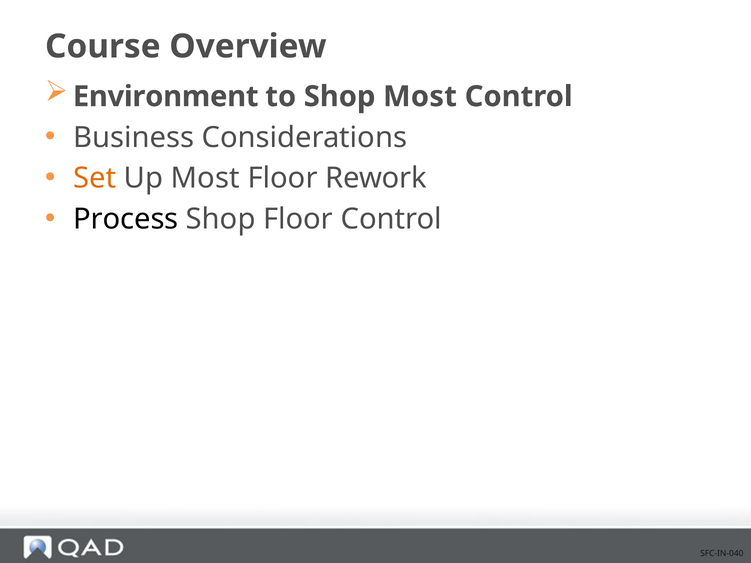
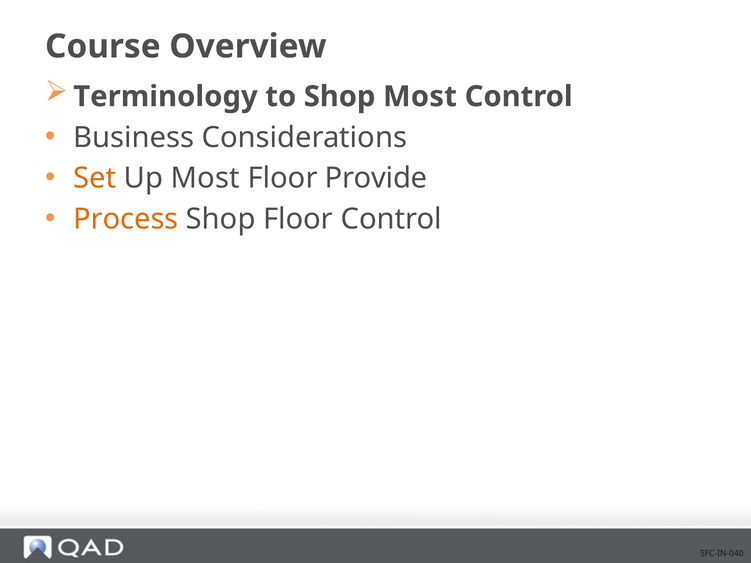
Environment: Environment -> Terminology (165, 97)
Rework: Rework -> Provide (376, 178)
Process colour: black -> orange (126, 219)
